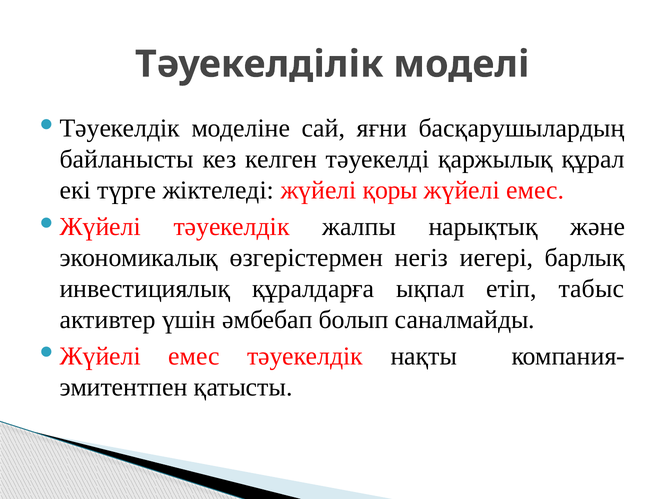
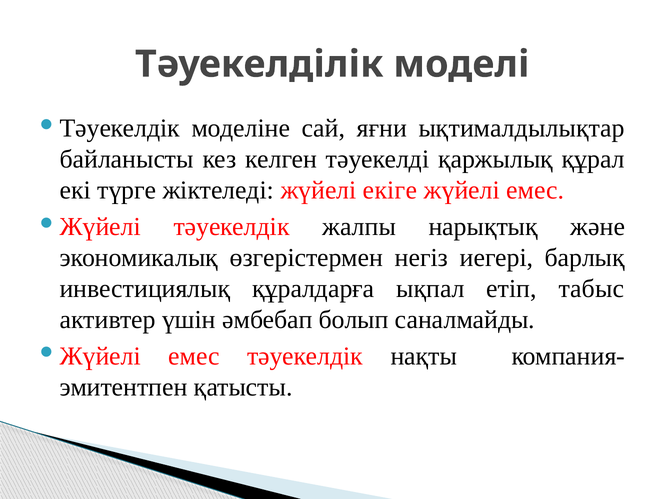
басқарушылардың: басқарушылардың -> ықтималдылықтар (522, 128)
қоры: қоры -> екіге (390, 190)
